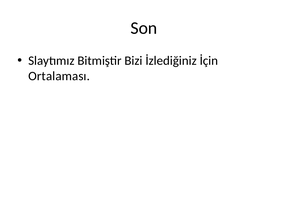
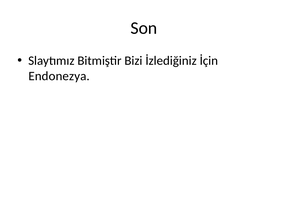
Ortalaması: Ortalaması -> Endonezya (59, 76)
